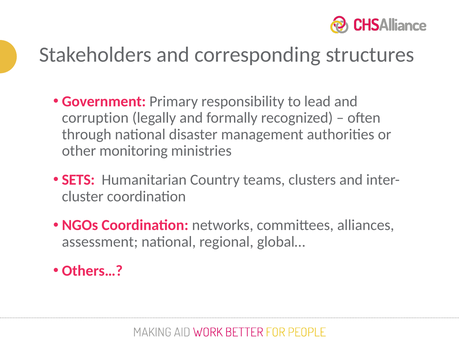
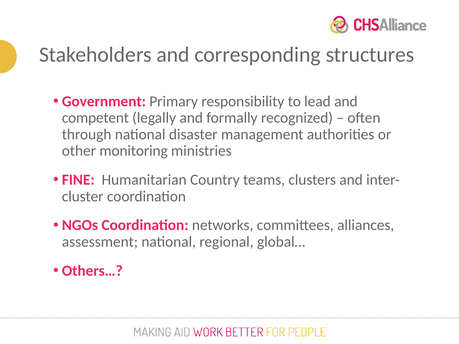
corruption: corruption -> competent (95, 118)
SETS: SETS -> FINE (78, 180)
